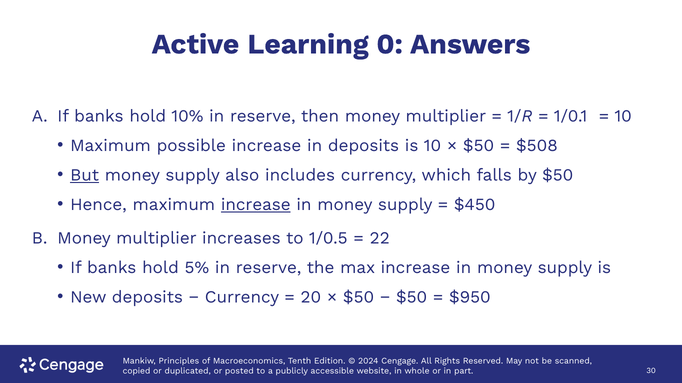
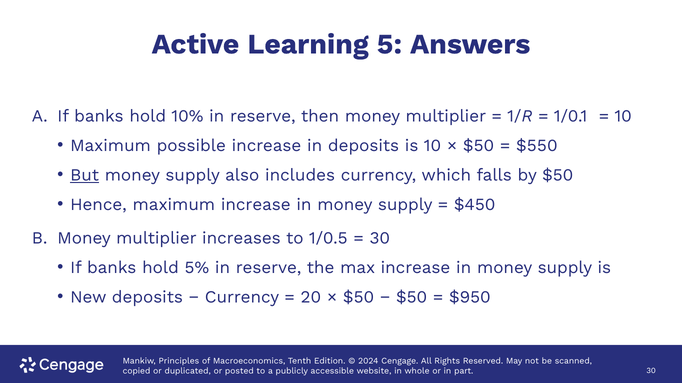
0: 0 -> 5 (389, 44)
$508: $508 -> $550 (537, 146)
increase underline: present -> none (256, 205)
22: 22 -> 30 (380, 238)
